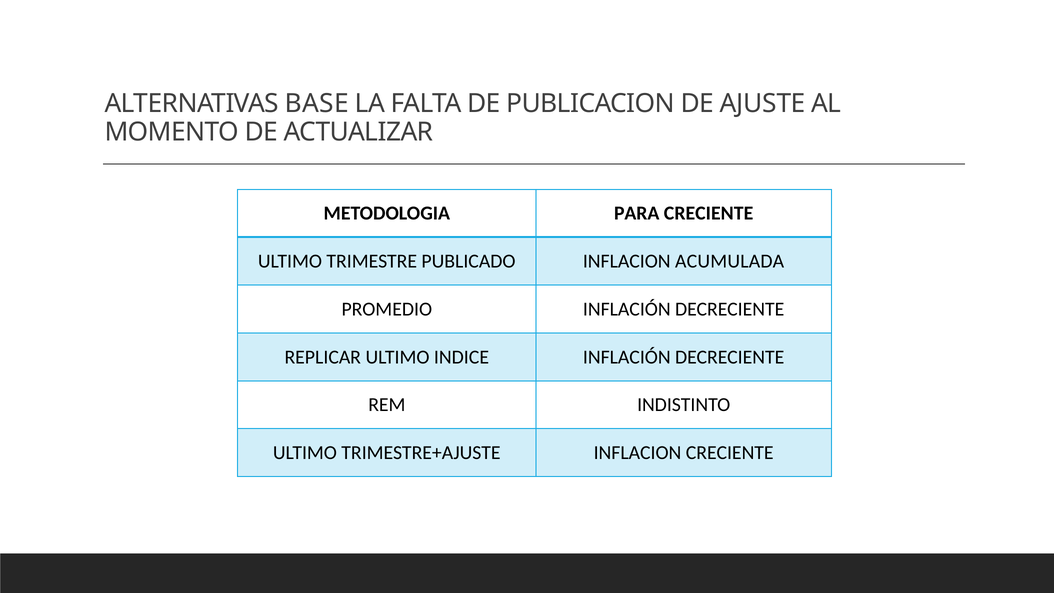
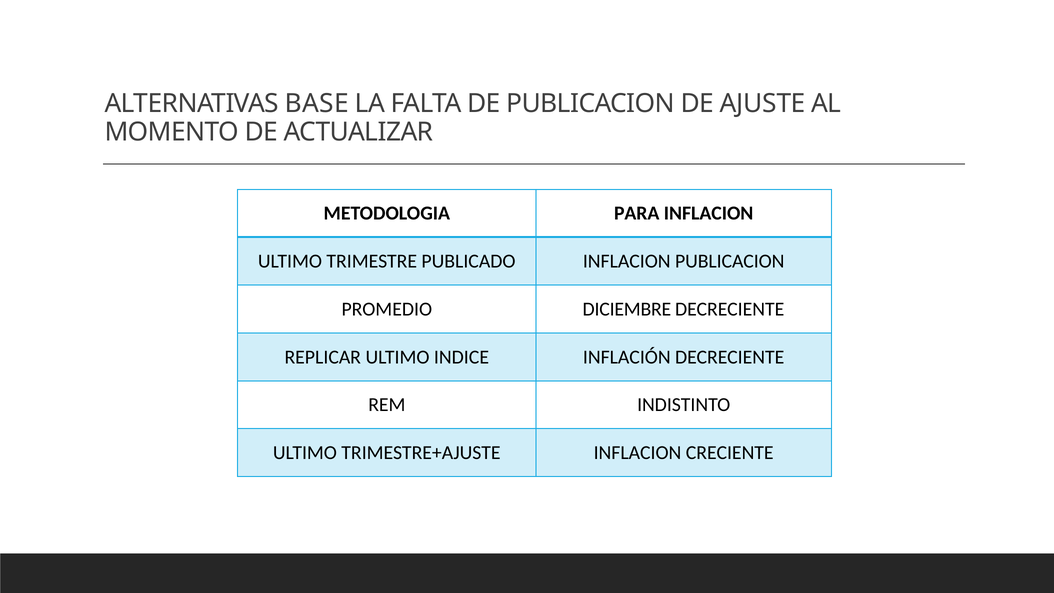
PARA CRECIENTE: CRECIENTE -> INFLACION (709, 213)
INFLACION ACUMULADA: ACUMULADA -> PUBLICACION (730, 261)
PROMEDIO INFLACIÓN: INFLACIÓN -> DICIEMBRE (627, 309)
